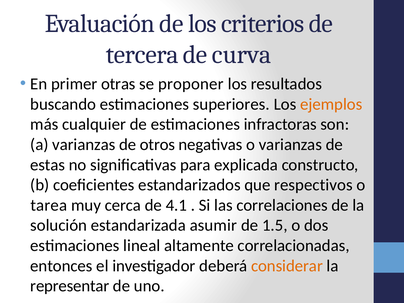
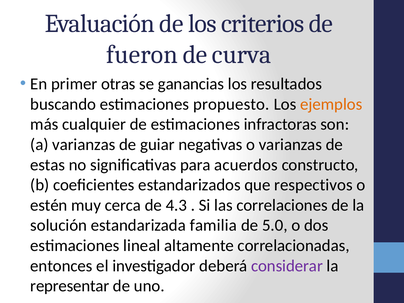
tercera: tercera -> fueron (142, 55)
proponer: proponer -> ganancias (191, 84)
superiores: superiores -> propuesto (231, 104)
otros: otros -> guiar (157, 145)
explicada: explicada -> acuerdos (246, 165)
tarea: tarea -> estén (49, 205)
4.1: 4.1 -> 4.3 (176, 205)
asumir: asumir -> familia (213, 225)
1.5: 1.5 -> 5.0 (275, 225)
considerar colour: orange -> purple (287, 266)
